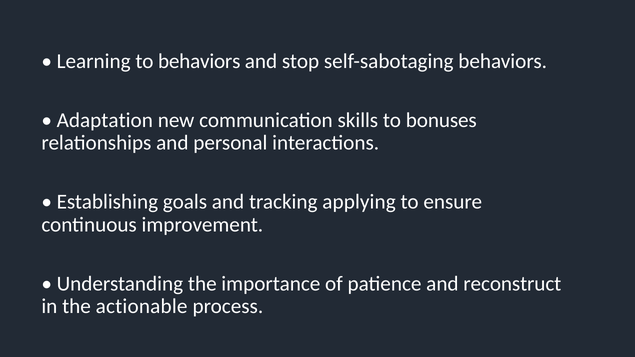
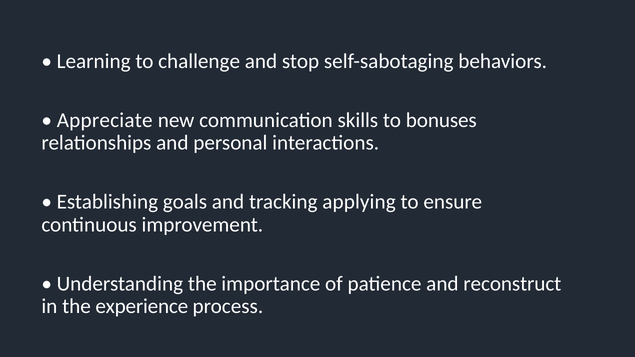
to behaviors: behaviors -> challenge (199, 61)
Adaptation: Adaptation -> Appreciate (105, 120)
actionable: actionable -> experience (142, 307)
